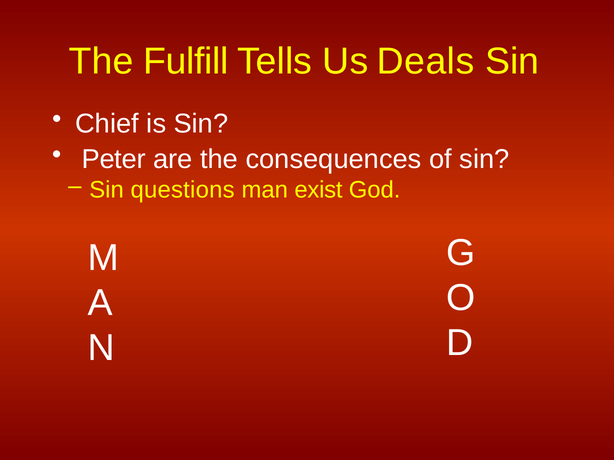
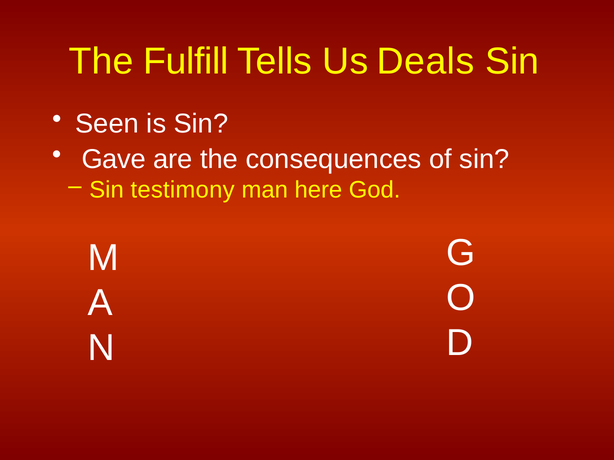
Chief: Chief -> Seen (107, 124)
Peter: Peter -> Gave (114, 159)
questions: questions -> testimony (183, 190)
exist: exist -> here (318, 190)
